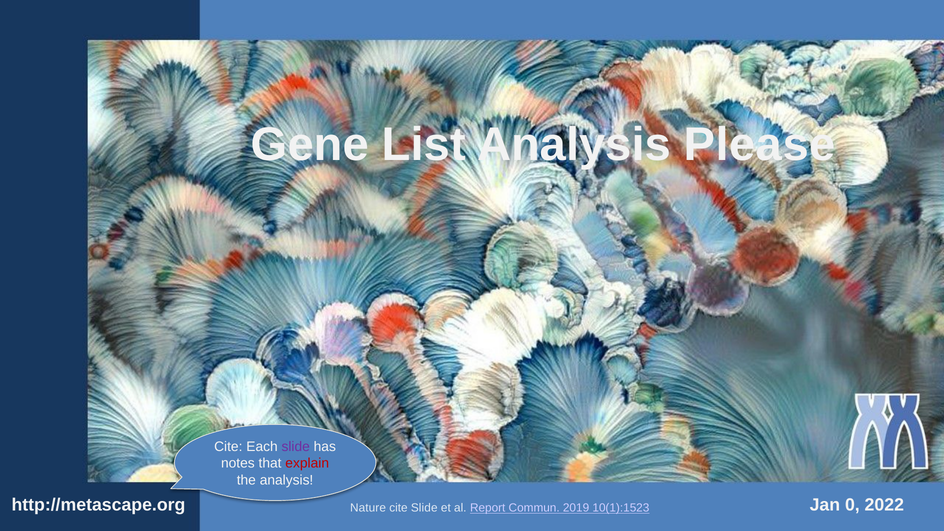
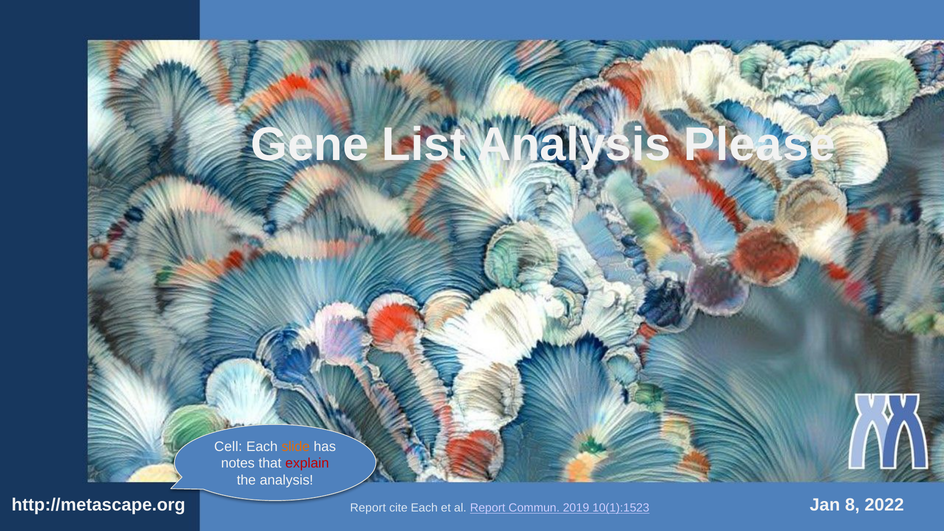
Cite: Cite -> Cell (228, 447)
slide colour: purple -> orange (296, 447)
0: 0 -> 8 (852, 505)
Nature: Nature -> Report (368, 508)
cite Slide: Slide -> Each (424, 508)
